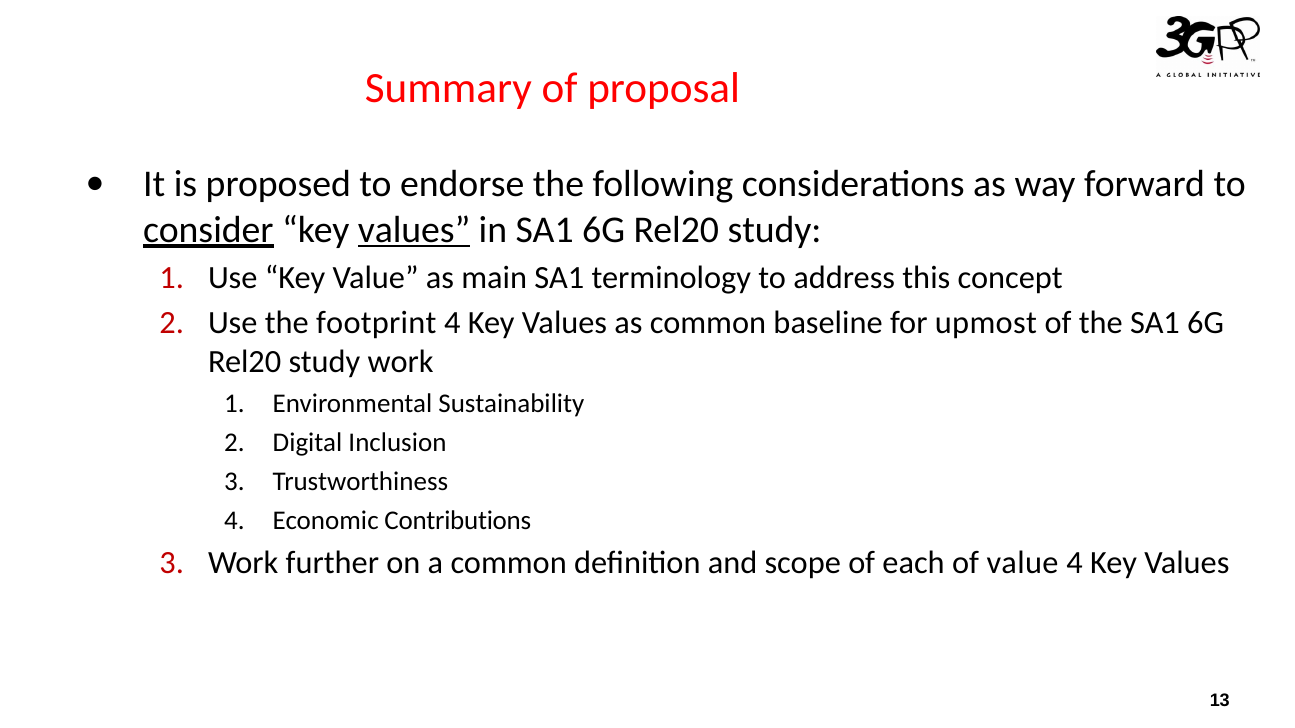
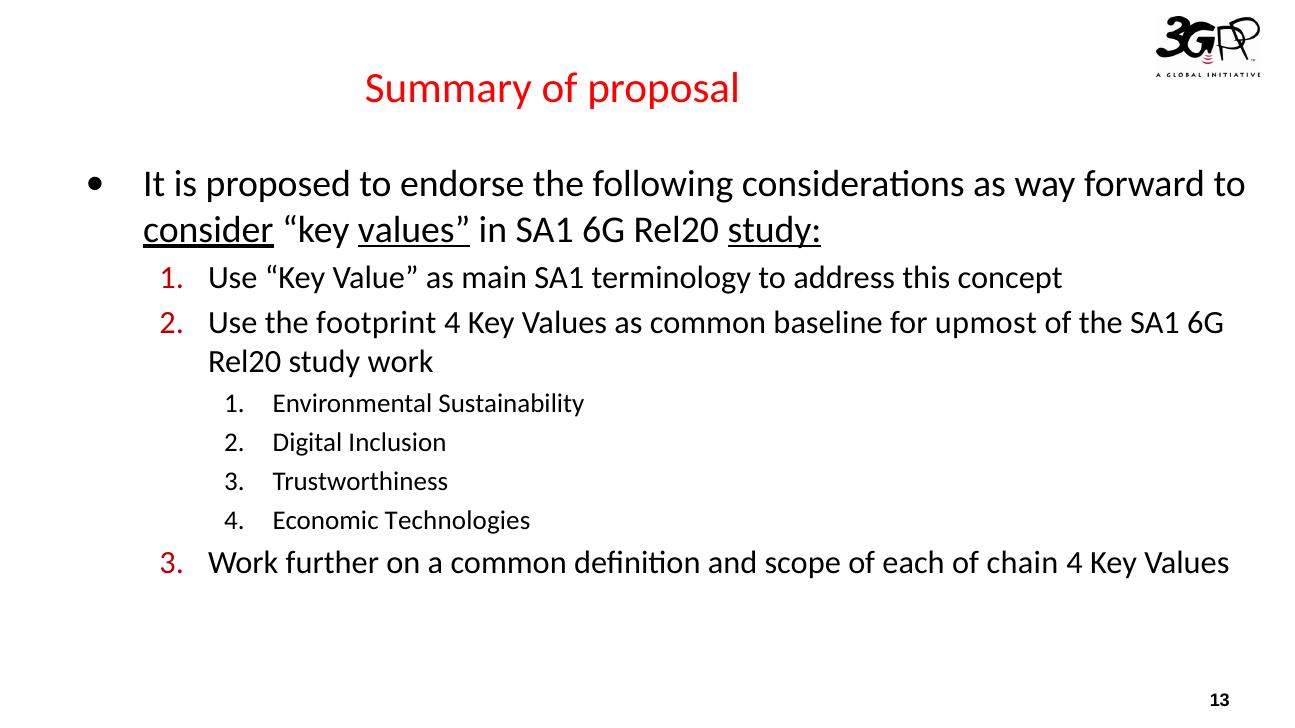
study underline: none -> present (774, 230)
Contributions: Contributions -> Technologies (458, 521)
of value: value -> chain (1023, 563)
